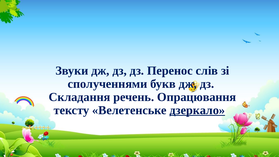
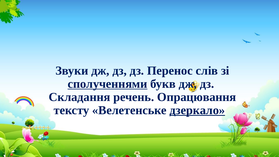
сполученнями underline: none -> present (108, 84)
